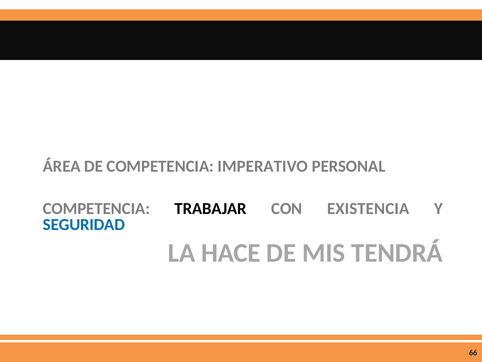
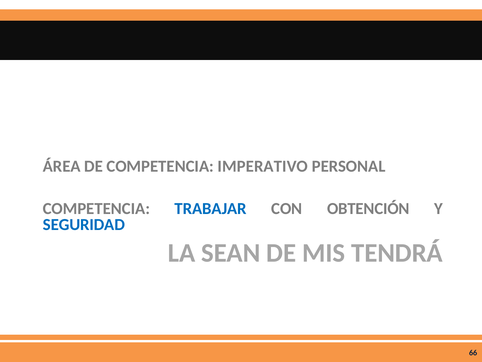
TRABAJAR colour: black -> blue (211, 208)
EXISTENCIA: EXISTENCIA -> OBTENCIÓN (368, 208)
HACE: HACE -> SEAN (231, 253)
